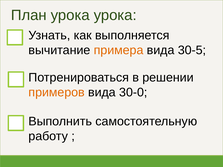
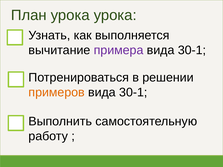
примера colour: orange -> purple (119, 50)
30-5: 30-5 -> 30-1 (192, 50)
30-0: 30-0 -> 30-1 (133, 92)
